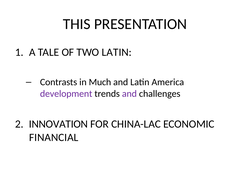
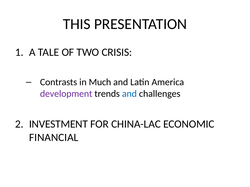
TWO LATIN: LATIN -> CRISIS (117, 52)
and colour: purple -> blue (129, 94)
INNOVATION: INNOVATION -> INVESTMENT (58, 124)
